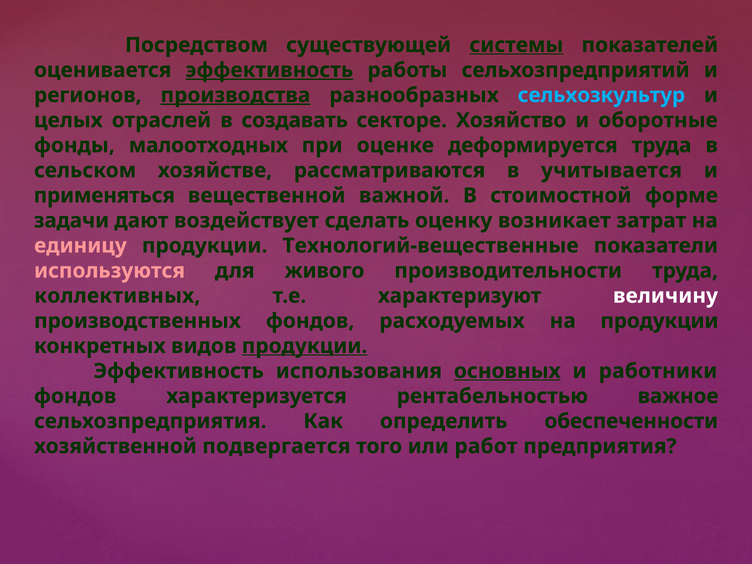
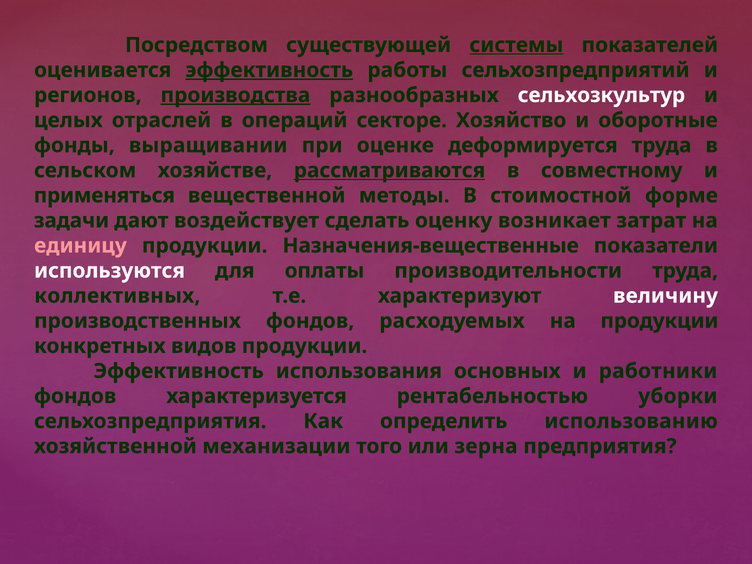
сельхозкультур colour: light blue -> white (601, 95)
создавать: создавать -> операций (295, 120)
малоотходных: малоотходных -> выращивании (208, 145)
рассматриваются underline: none -> present (390, 170)
учитывается: учитывается -> совместному (612, 170)
важной: важной -> методы (404, 196)
Технологий-вещественные: Технологий-вещественные -> Назначения-вещественные (431, 246)
используются colour: pink -> white (110, 271)
живого: живого -> оплаты (324, 271)
продукции underline: present -> none (305, 346)
основных underline: present -> none (507, 371)
важное: важное -> уборки (678, 396)
обеспеченности: обеспеченности -> использованию (631, 421)
подвергается: подвергается -> механизации (276, 446)
работ: работ -> зерна (486, 446)
